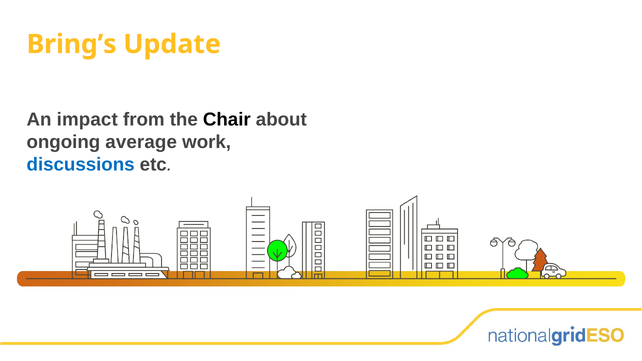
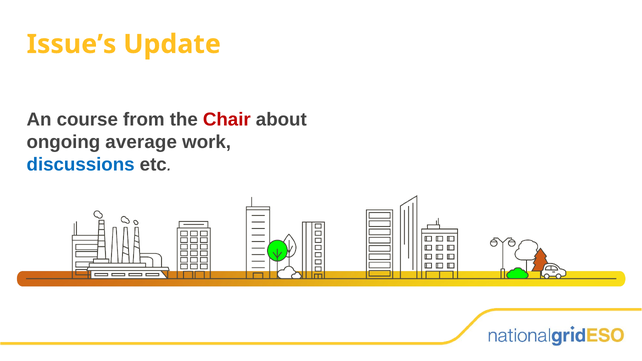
Bring’s: Bring’s -> Issue’s (71, 44)
impact: impact -> course (87, 120)
Chair colour: black -> red (227, 120)
